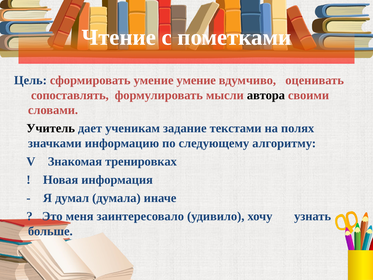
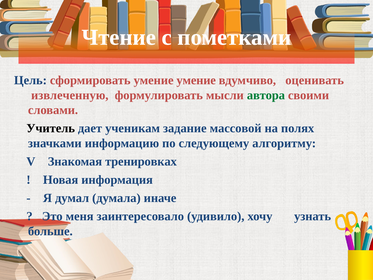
сопоставлять: сопоставлять -> извлеченную (70, 95)
автора colour: black -> green (266, 95)
текстами: текстами -> массовой (236, 128)
